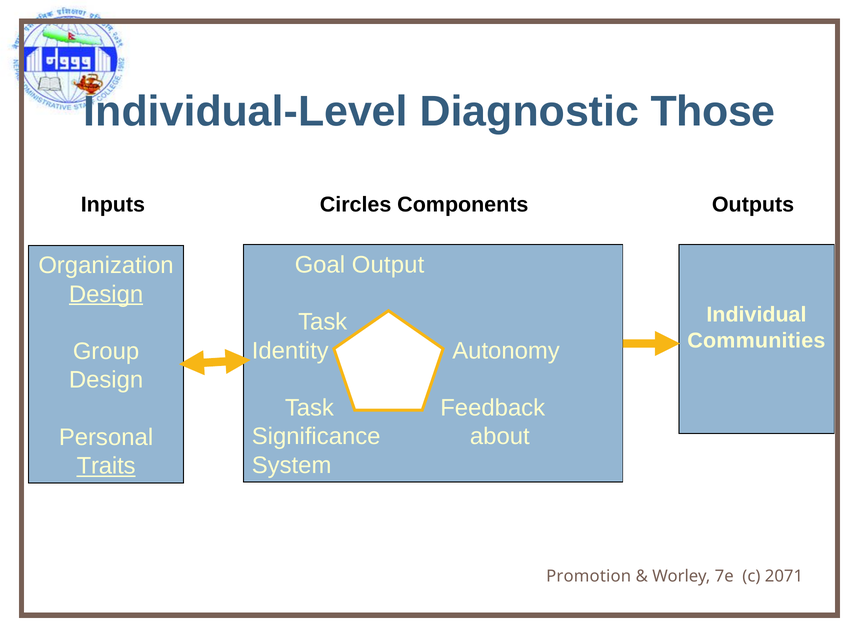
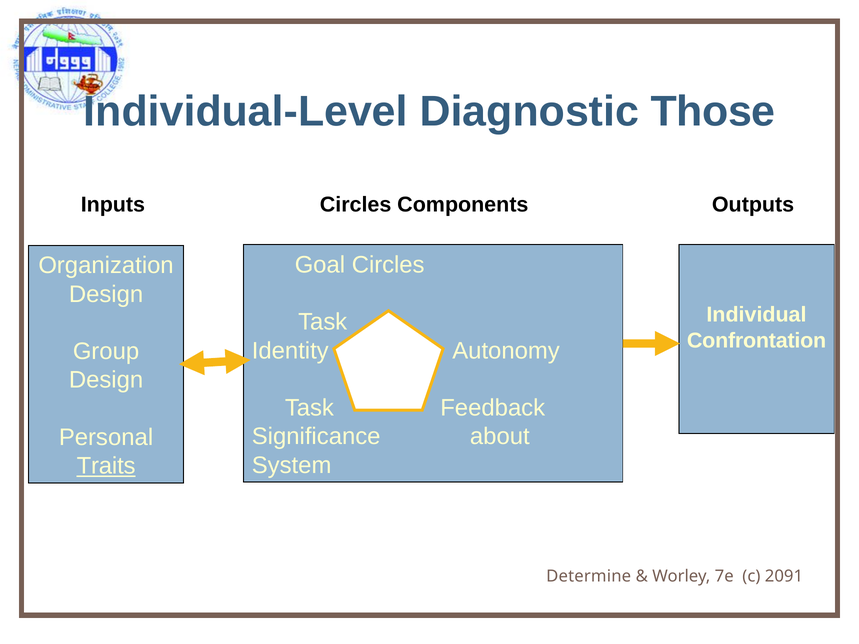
Goal Output: Output -> Circles (388, 265)
Design underline: present -> none (106, 294)
Communities: Communities -> Confrontation (757, 341)
Promotion: Promotion -> Determine (589, 577)
2071: 2071 -> 2091 (784, 577)
